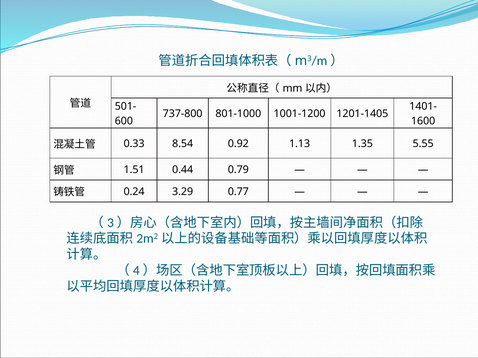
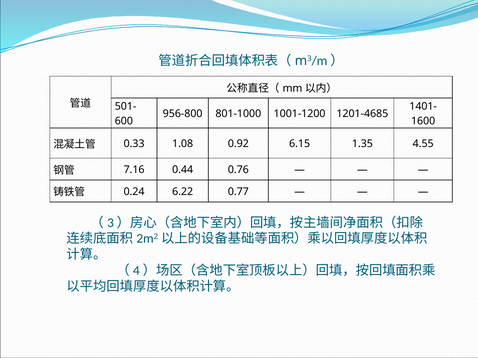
737-800: 737-800 -> 956-800 (183, 114)
1201-1405: 1201-1405 -> 1201-4685 (362, 114)
8.54: 8.54 -> 1.08 (183, 144)
1.13: 1.13 -> 6.15 (300, 144)
5.55: 5.55 -> 4.55 (423, 144)
1.51: 1.51 -> 7.16 (134, 170)
0.79: 0.79 -> 0.76 (238, 170)
3.29: 3.29 -> 6.22 (183, 192)
